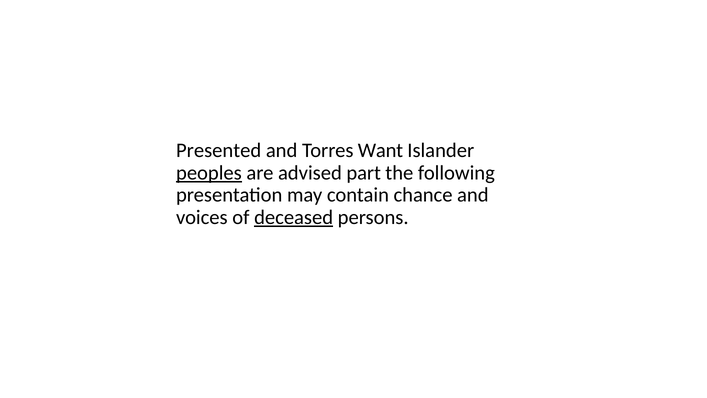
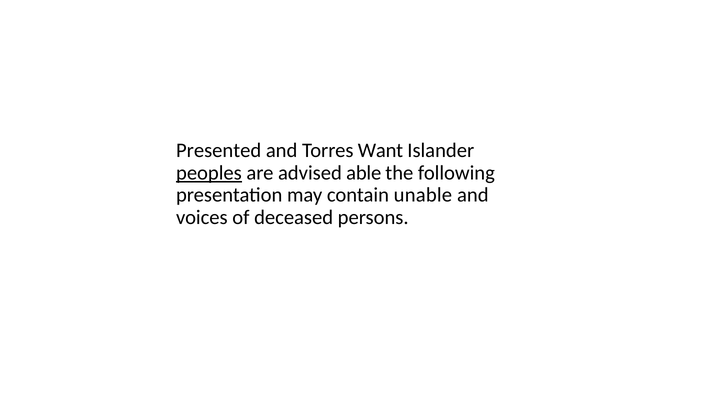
part: part -> able (364, 173)
chance: chance -> unable (423, 195)
deceased underline: present -> none (294, 217)
